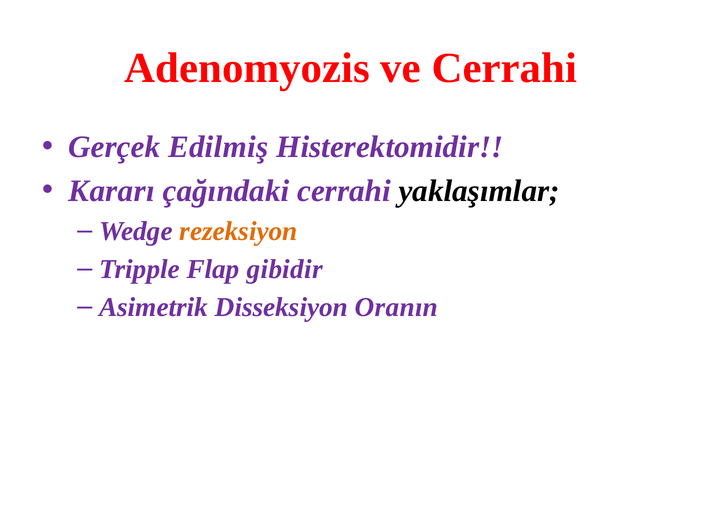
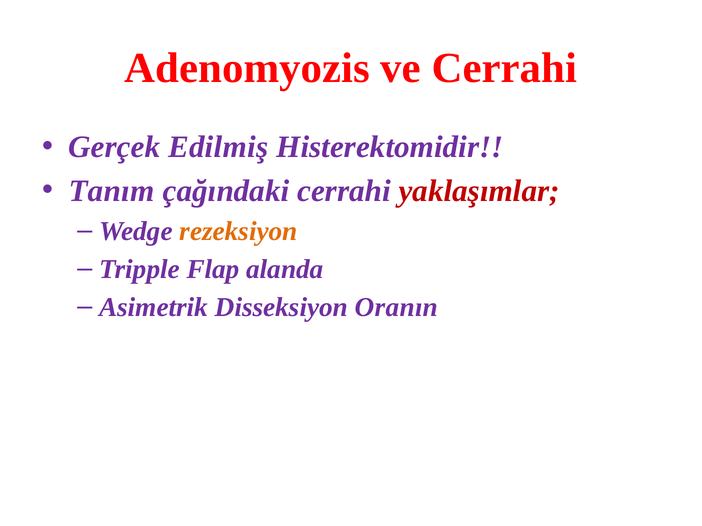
Kararı: Kararı -> Tanım (112, 191)
yaklaşımlar colour: black -> red (479, 191)
gibidir: gibidir -> alanda (285, 270)
